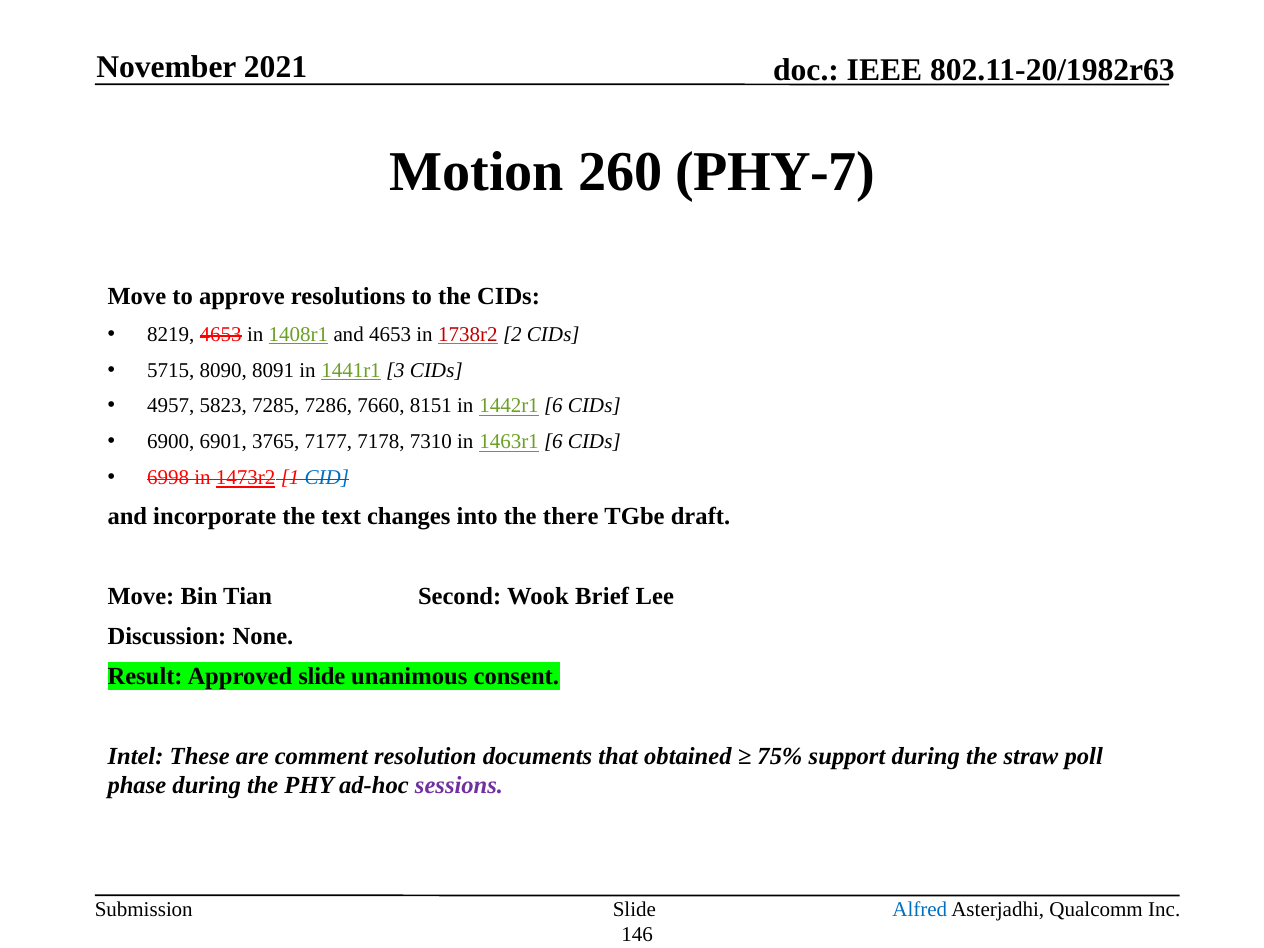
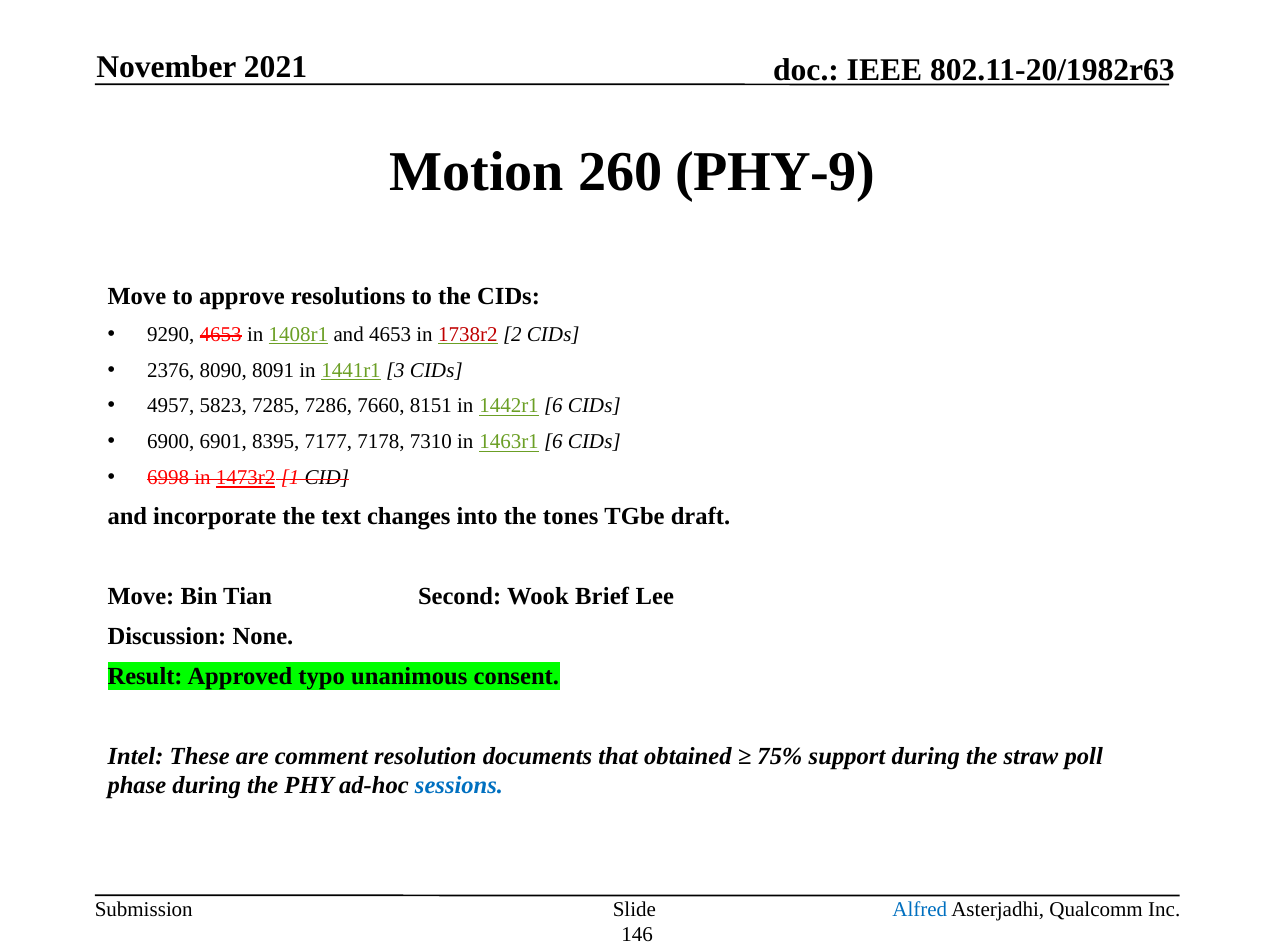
PHY-7: PHY-7 -> PHY-9 (775, 172)
8219: 8219 -> 9290 (171, 334)
5715: 5715 -> 2376 (171, 370)
3765: 3765 -> 8395 (276, 442)
CID colour: blue -> black (327, 478)
there: there -> tones (571, 516)
Approved slide: slide -> typo (322, 676)
sessions colour: purple -> blue (459, 786)
